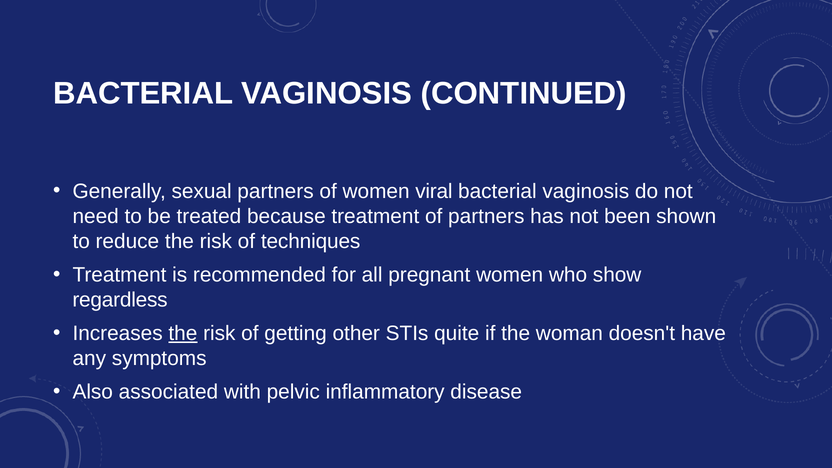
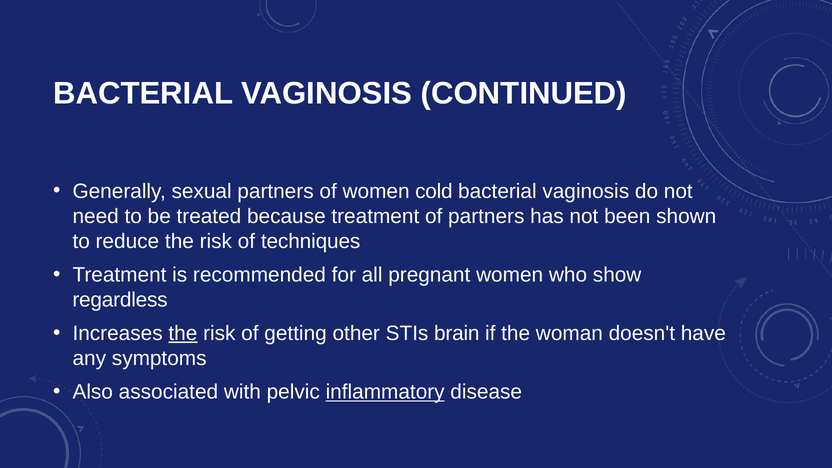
viral: viral -> cold (434, 191)
quite: quite -> brain (457, 333)
inflammatory underline: none -> present (385, 392)
